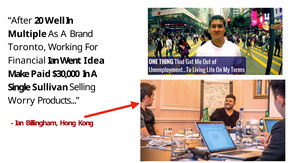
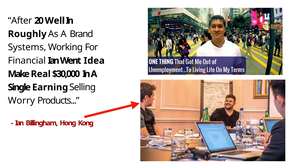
Multiple: Multiple -> Roughly (27, 34)
Toronto: Toronto -> Systems (27, 47)
Paid: Paid -> Real (41, 74)
Sullivan: Sullivan -> Earning (50, 87)
